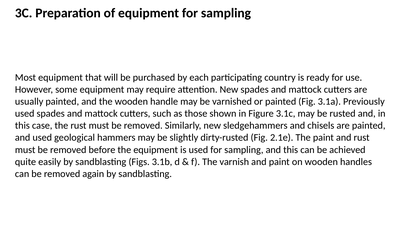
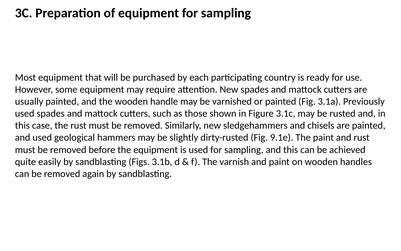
2.1e: 2.1e -> 9.1e (282, 137)
